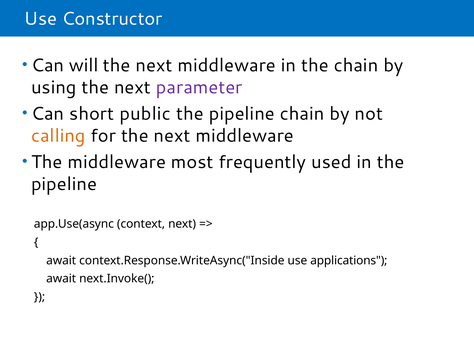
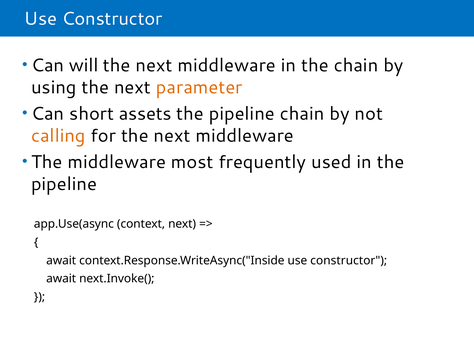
parameter colour: purple -> orange (199, 87)
public: public -> assets (145, 113)
context.Response.WriteAsync("Inside use applications: applications -> constructor (349, 260)
